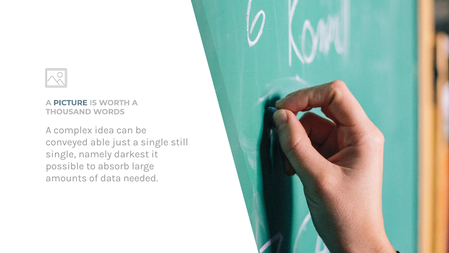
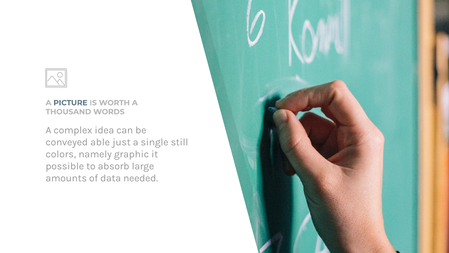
single: single -> colors (61, 154)
darkest: darkest -> graphic (132, 154)
